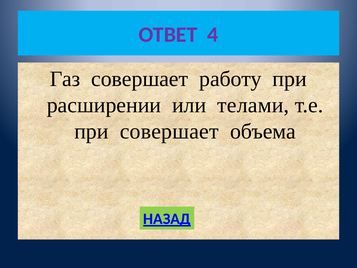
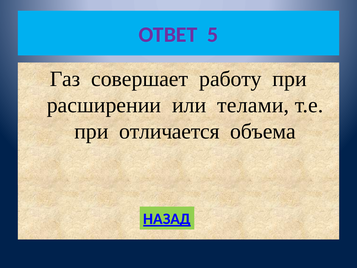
4: 4 -> 5 (213, 35)
при совершает: совершает -> отличается (169, 131)
